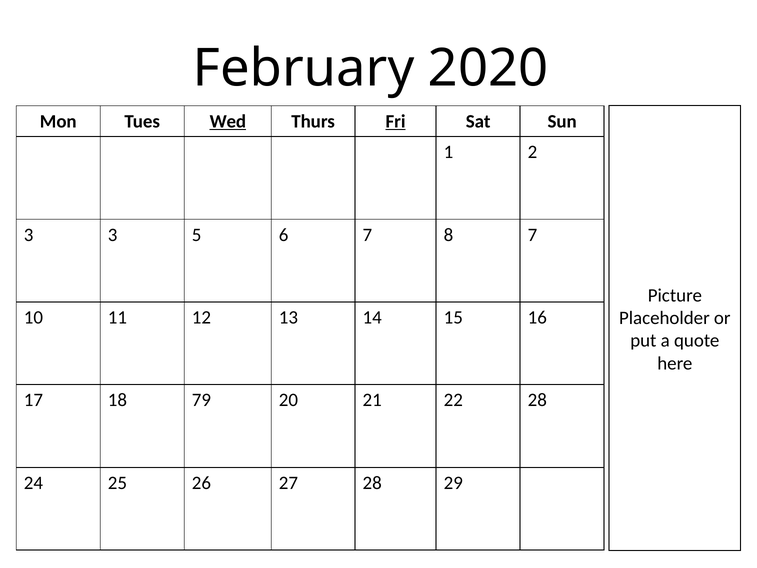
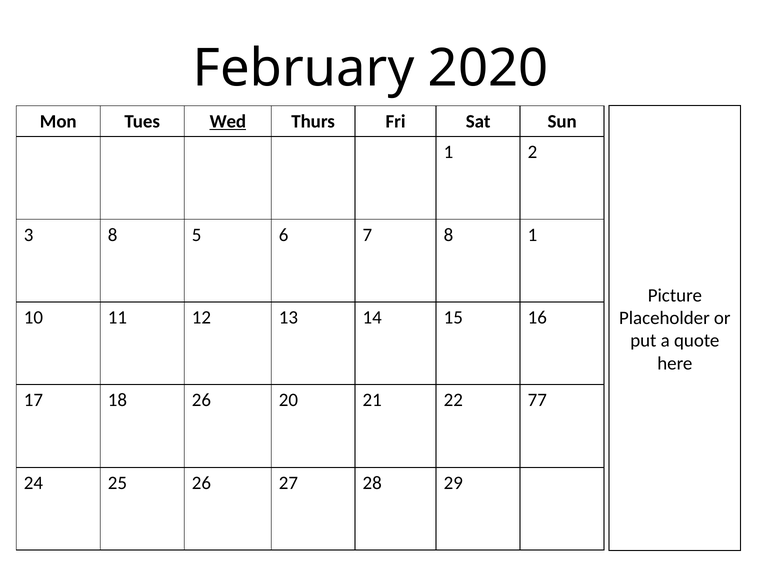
Fri underline: present -> none (396, 121)
3 3: 3 -> 8 (113, 235)
8 7: 7 -> 1 (533, 235)
18 79: 79 -> 26 (201, 400)
22 28: 28 -> 77 (537, 400)
